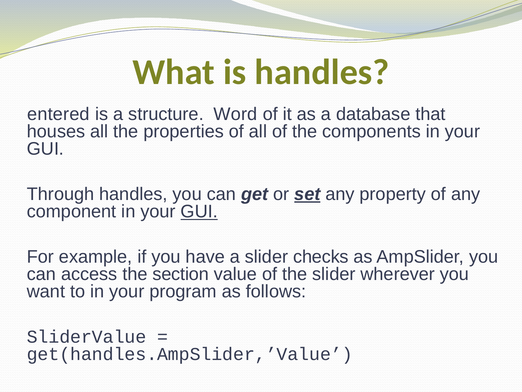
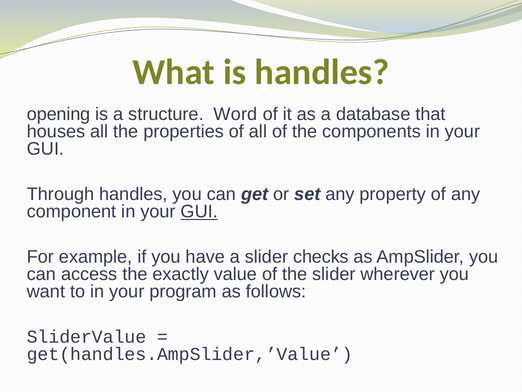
entered: entered -> opening (59, 114)
set underline: present -> none (307, 194)
section: section -> exactly (181, 274)
